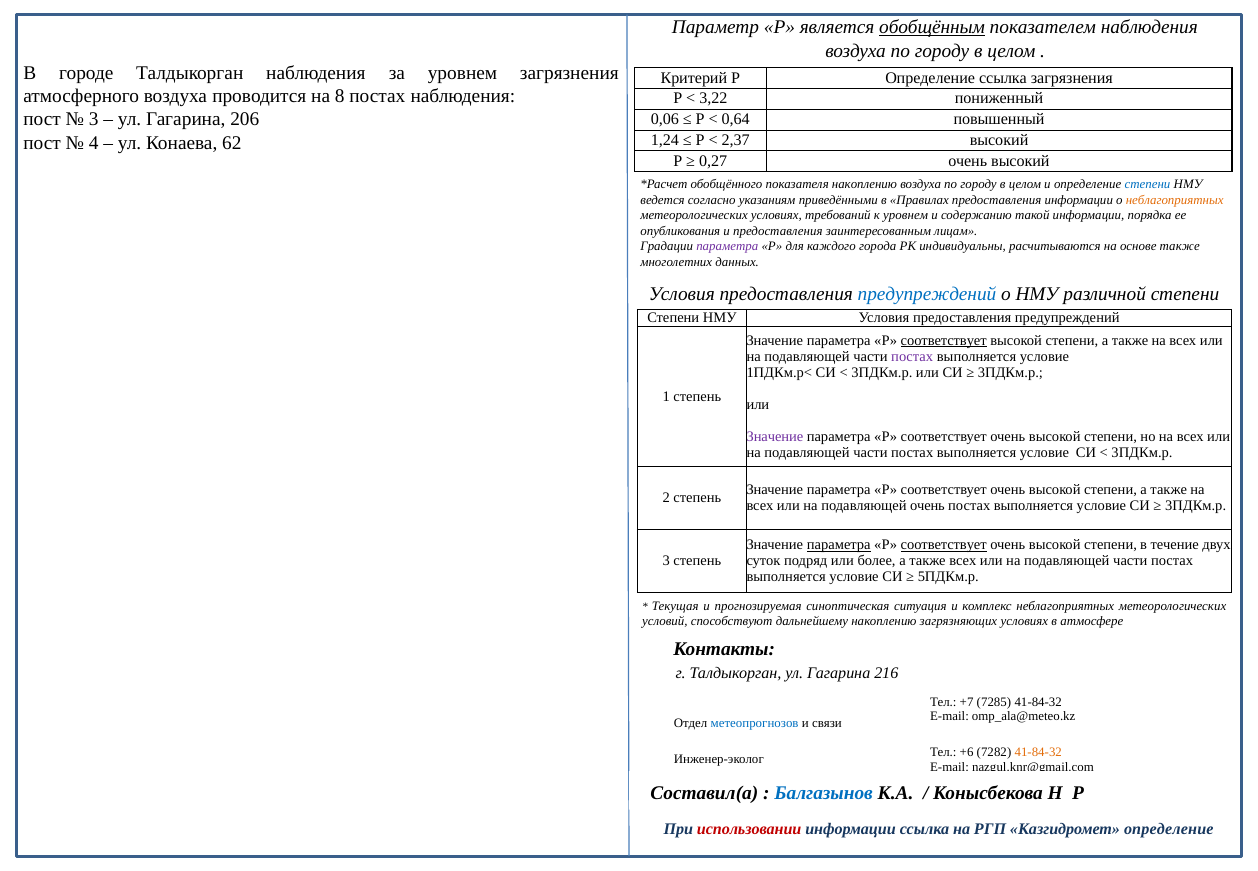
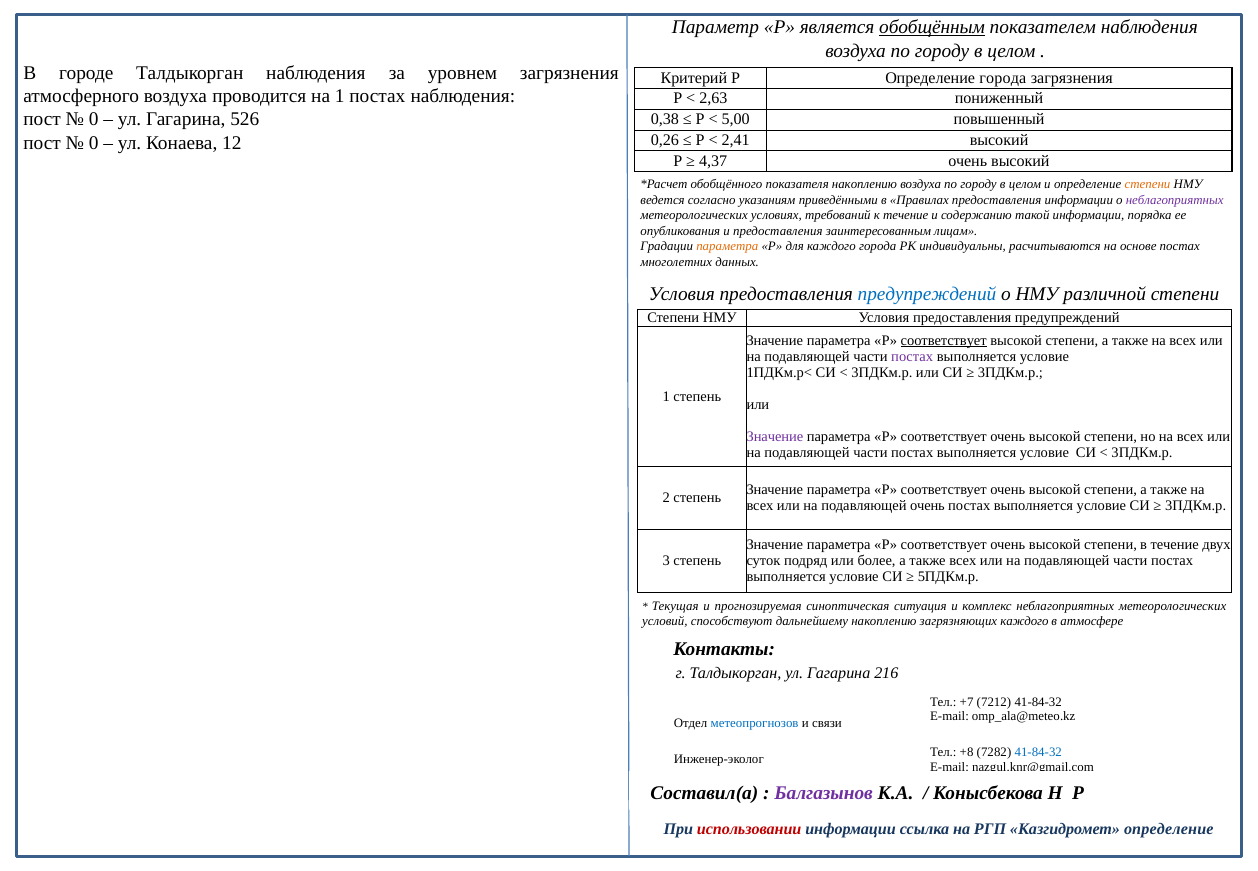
Определение ссылка: ссылка -> города (1003, 78)
на 8: 8 -> 1 (340, 96)
3,22: 3,22 -> 2,63 (713, 99)
3: 3 -> 0 (94, 120)
206: 206 -> 526 (245, 120)
0,06: 0,06 -> 0,38 (665, 119)
0,64: 0,64 -> 5,00 (736, 119)
1,24: 1,24 -> 0,26 (665, 140)
2,37: 2,37 -> 2,41 (736, 140)
4: 4 -> 0 (94, 143)
62: 62 -> 12 (232, 143)
0,27: 0,27 -> 4,37 (713, 161)
степени colour: blue -> orange (1147, 185)
неблагоприятных colour: orange -> purple (1175, 200)
к уровнем: уровнем -> течение (906, 216)
параметра colour: purple -> orange (727, 247)
основе также: также -> постах (1180, 247)
параметра underline: present -> none (839, 545)
соответствует underline: present -> none (944, 545)
загрязняющих условиях: условиях -> каждого (1024, 622)
7285: 7285 -> 7212 (994, 702)
+6: +6 -> +8 (967, 752)
41-84-32 colour: orange -> blue (1038, 752)
Балгазынов colour: blue -> purple (824, 793)
